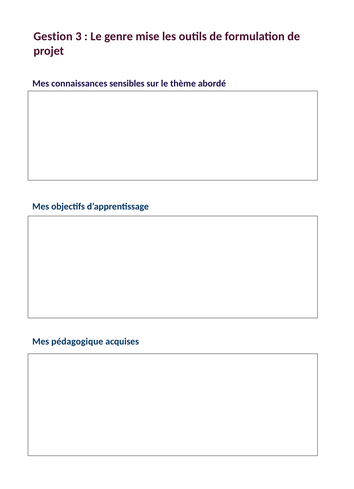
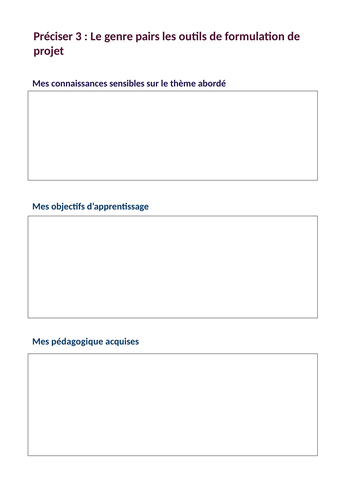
Gestion: Gestion -> Préciser (53, 36)
mise: mise -> pairs (148, 36)
